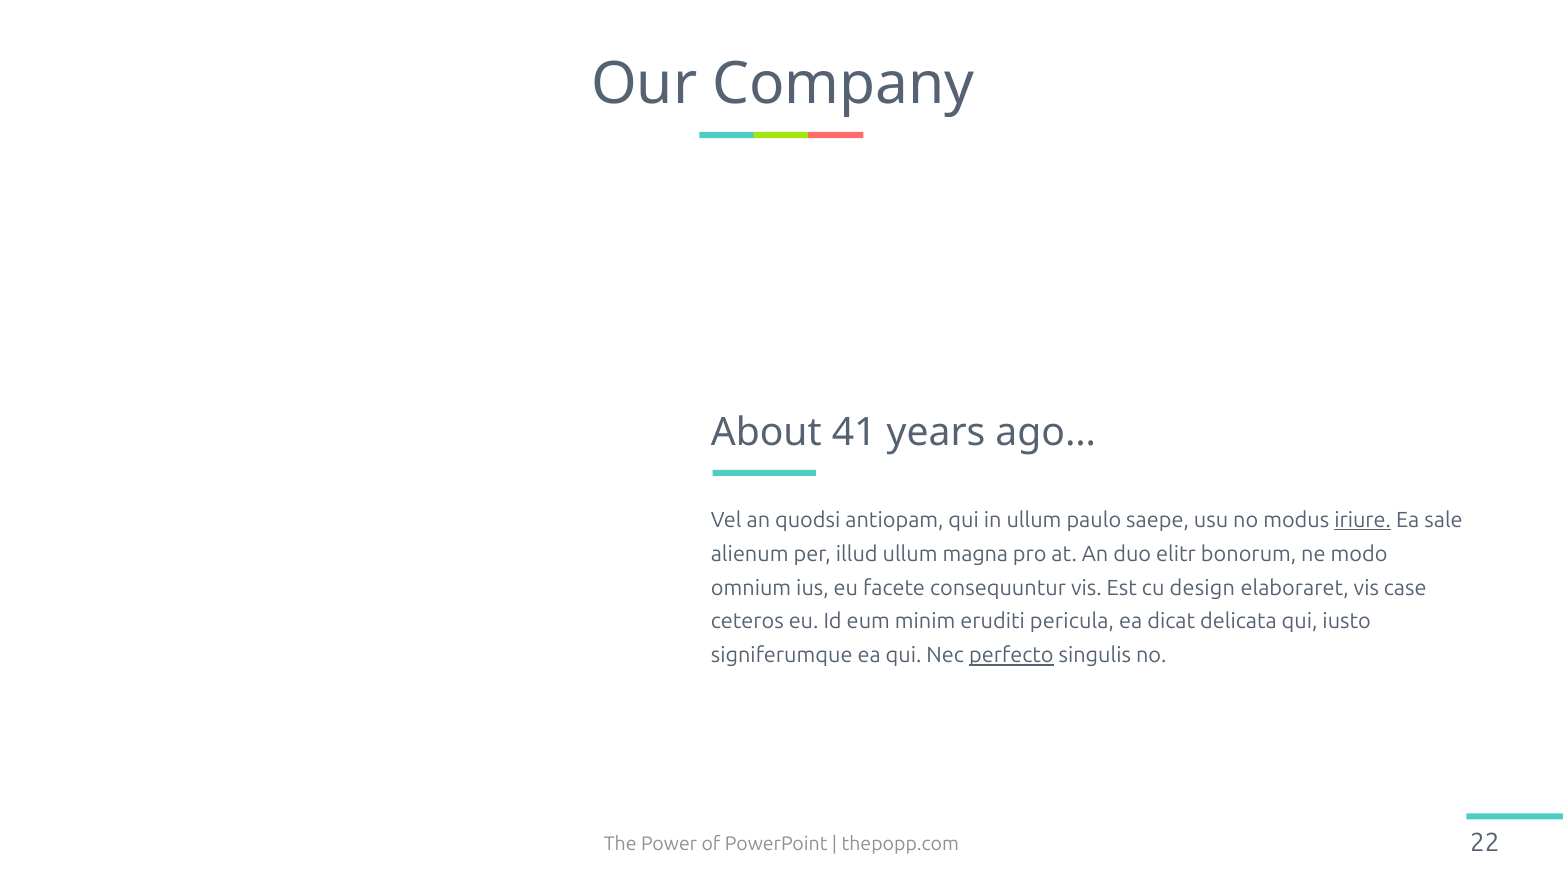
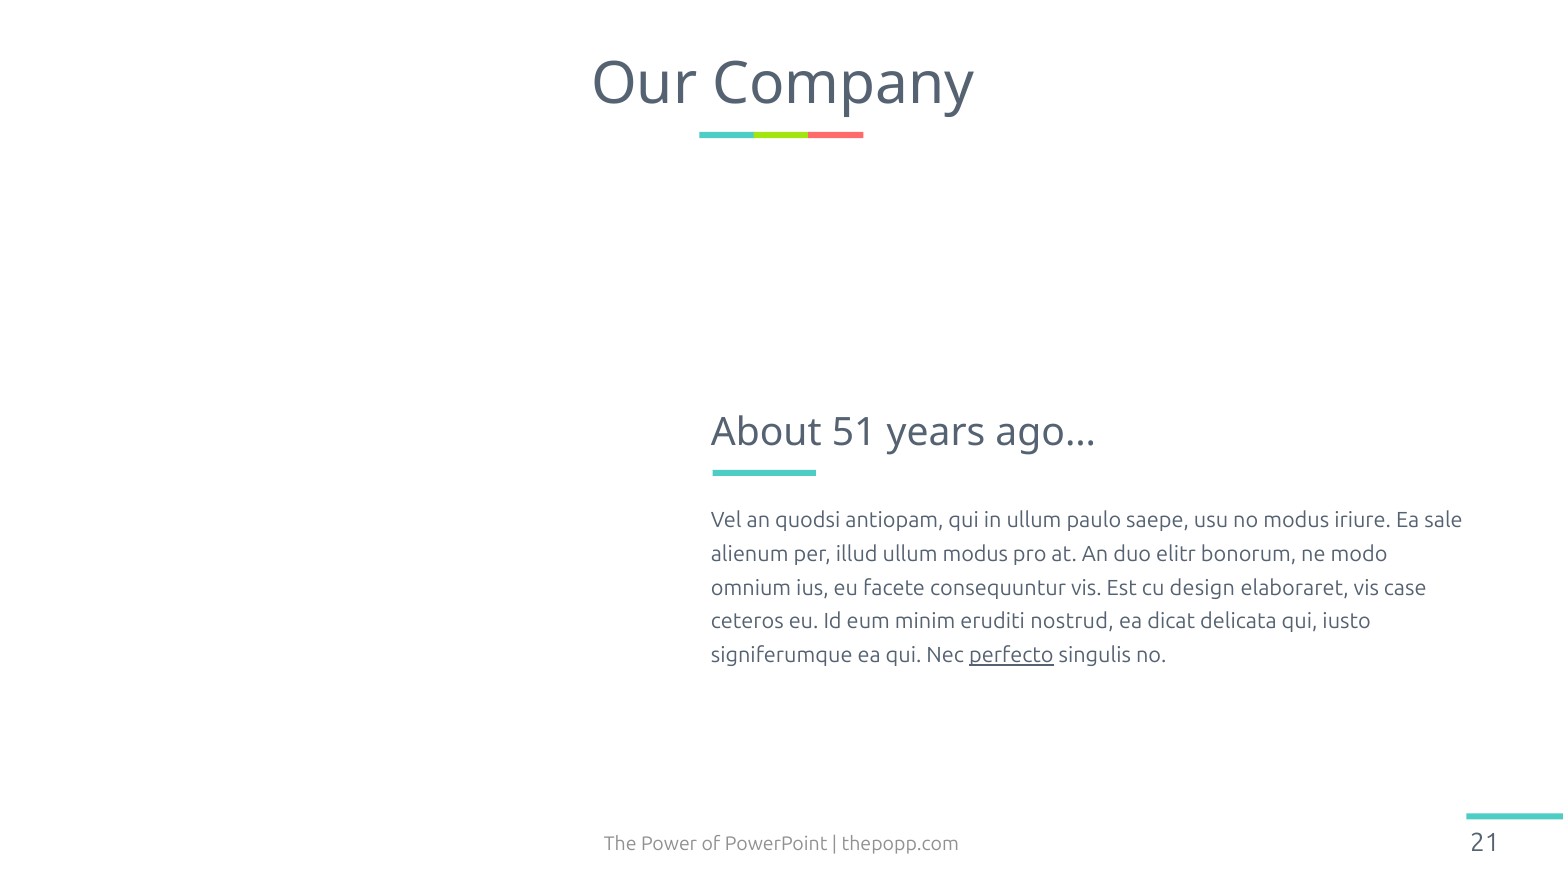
41: 41 -> 51 (854, 433)
iriure underline: present -> none (1363, 520)
ullum magna: magna -> modus (975, 554)
pericula: pericula -> nostrud (1072, 622)
22: 22 -> 21 (1485, 843)
